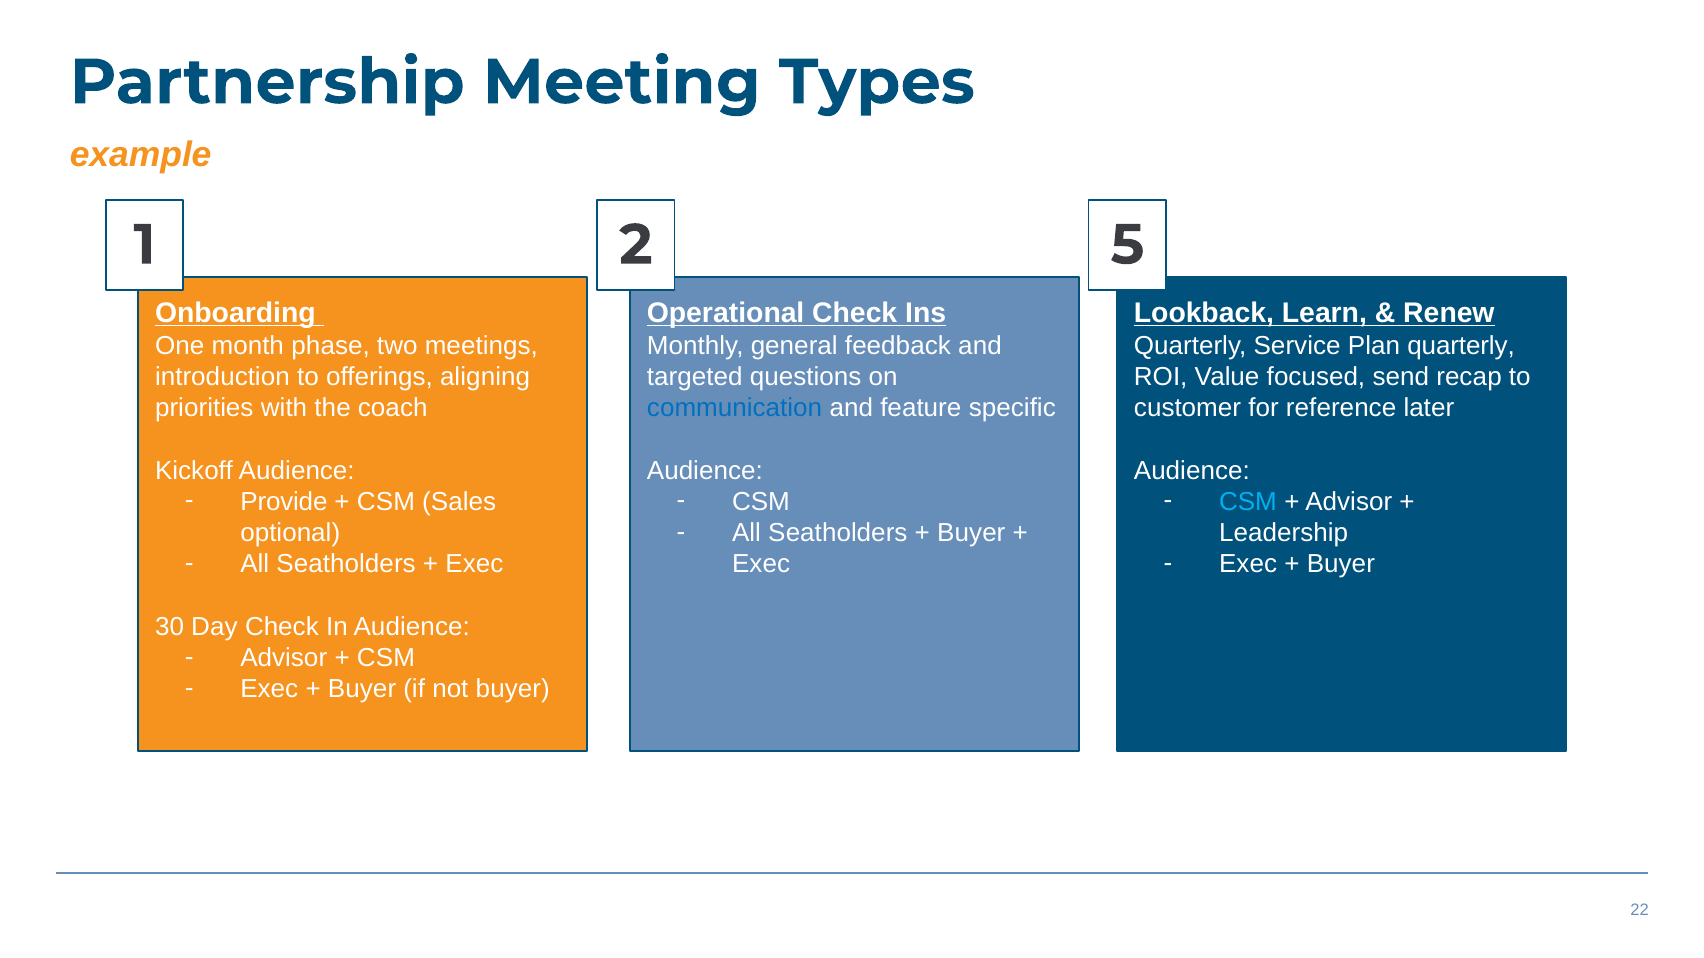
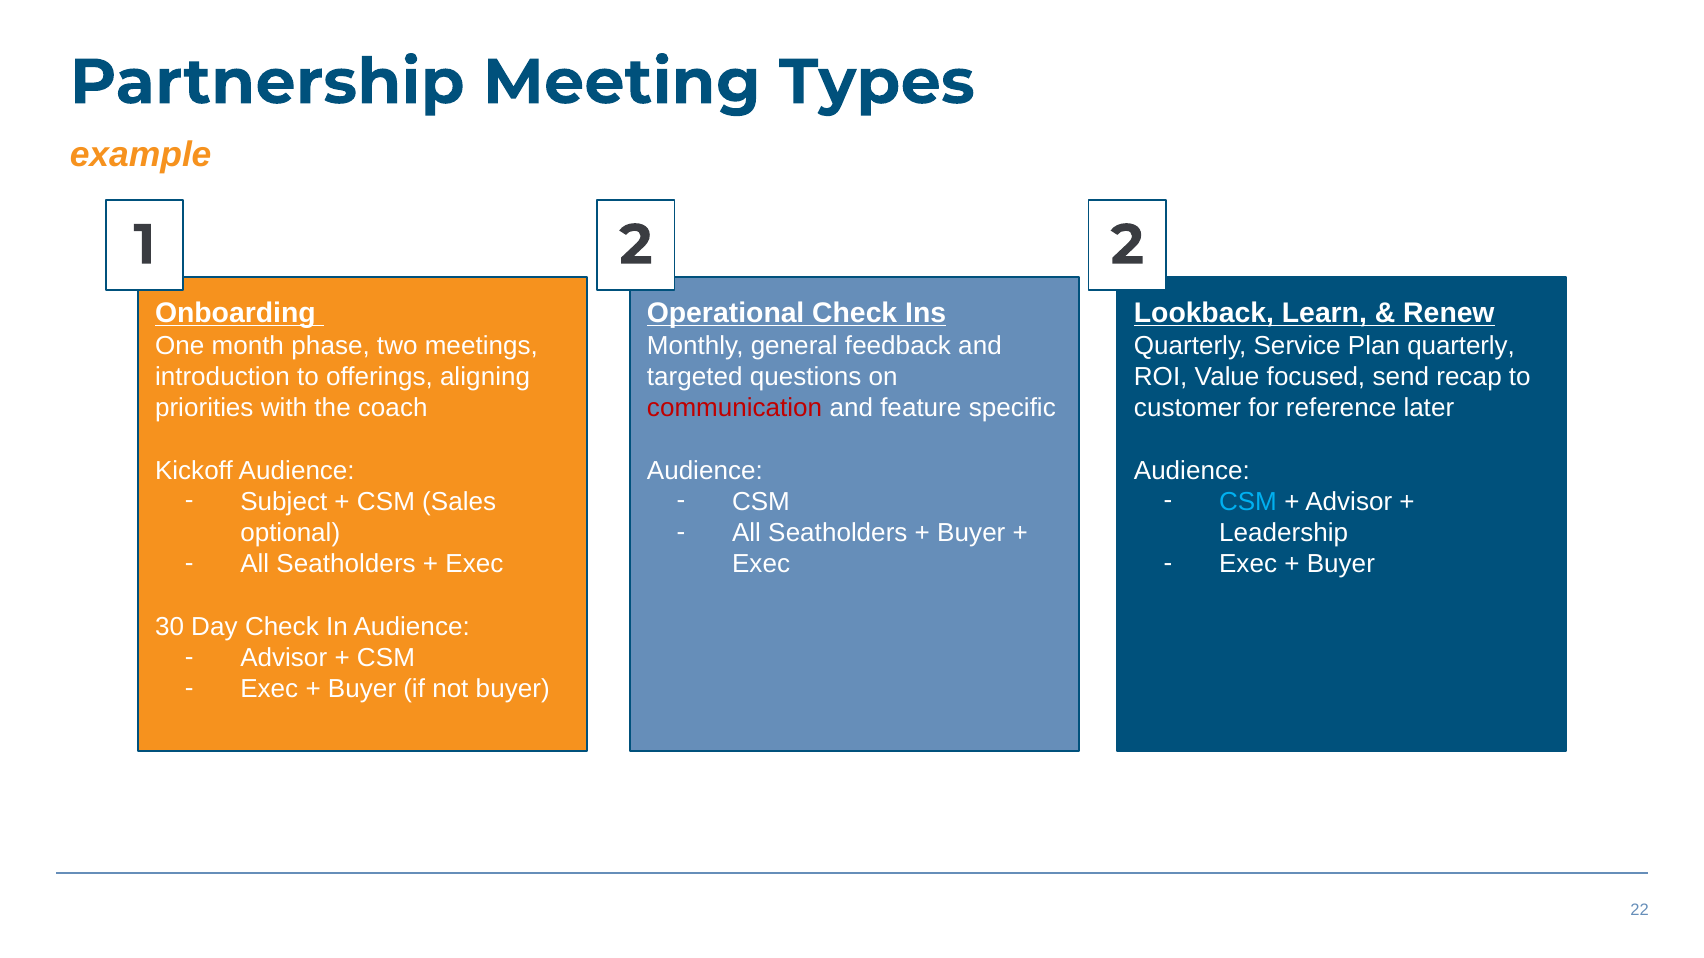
2 5: 5 -> 2 (1127, 245)
communication colour: blue -> red (735, 408)
Provide: Provide -> Subject (284, 502)
